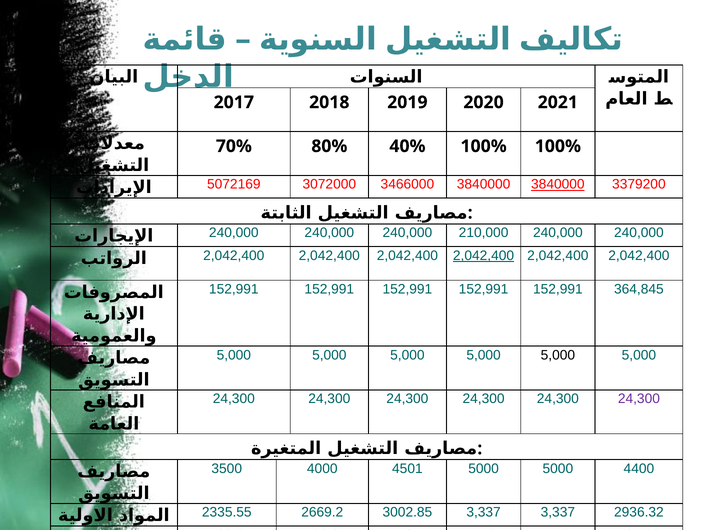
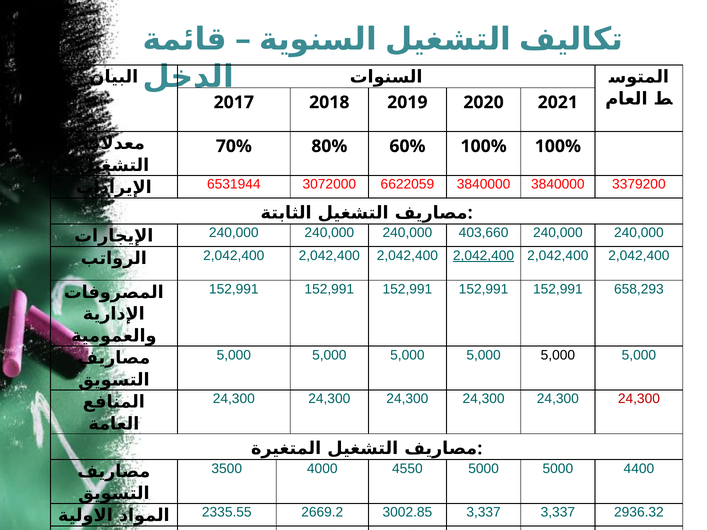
40%: 40% -> 60% (407, 146)
5072169: 5072169 -> 6531944 (234, 185)
3466000: 3466000 -> 6622059 (407, 185)
3840000 underline: present -> none (558, 185)
210,000: 210,000 -> 403,660 (484, 233)
364,845: 364,845 -> 658,293 (639, 289)
24,300 colour: purple -> red (639, 399)
4501: 4501 -> 4550 (407, 469)
